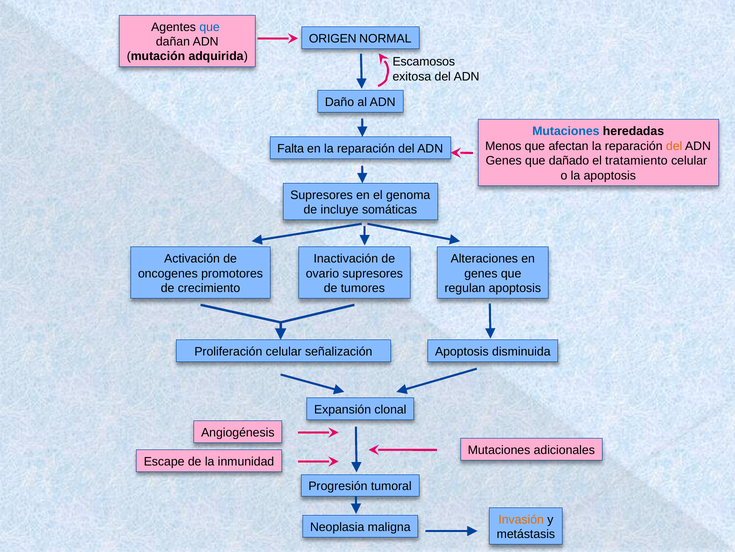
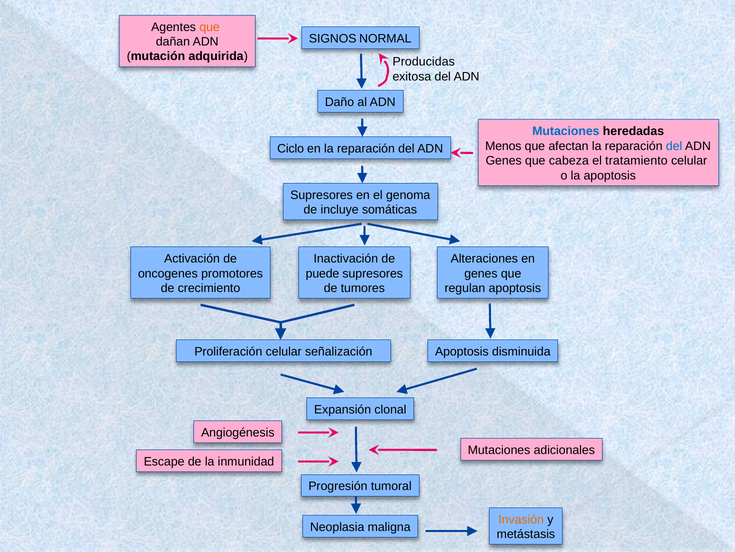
que colour: blue -> orange (210, 27)
ORIGEN: ORIGEN -> SIGNOS (333, 39)
Escamosos: Escamosos -> Producidas (424, 62)
del colour: orange -> blue (674, 146)
Falta: Falta -> Ciclo (291, 148)
dañado: dañado -> cabeza (569, 161)
ovario: ovario -> puede (323, 273)
